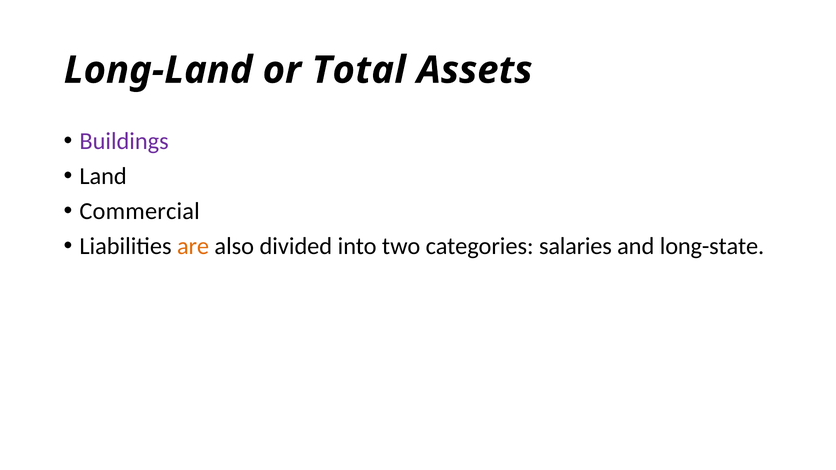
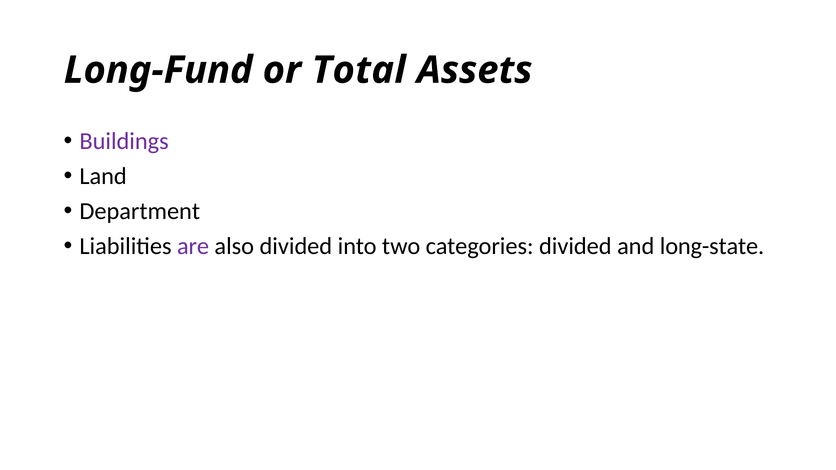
Long-Land: Long-Land -> Long-Fund (158, 70)
Commercial: Commercial -> Department (140, 211)
are colour: orange -> purple (193, 246)
categories salaries: salaries -> divided (575, 246)
